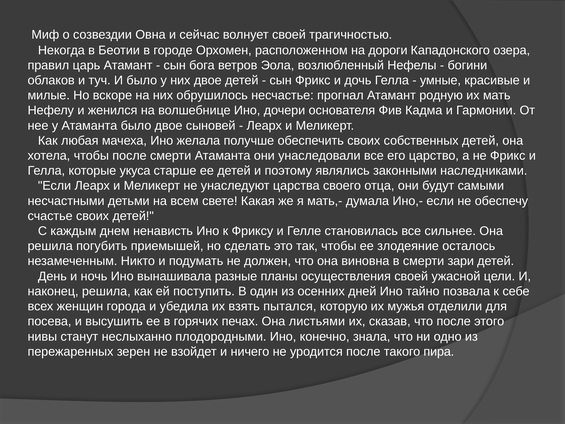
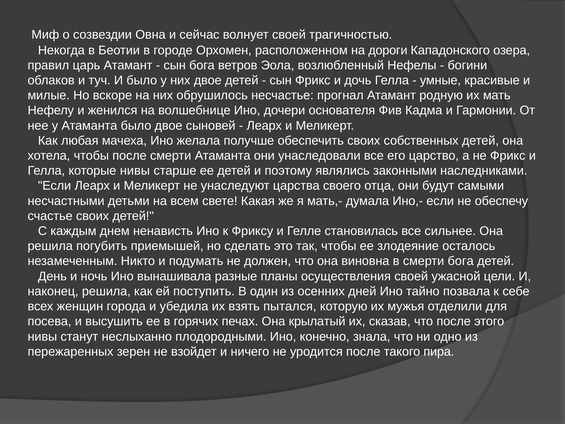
которые укуса: укуса -> нивы (135, 171)
смерти зари: зари -> бога (461, 261)
листьями: листьями -> крылатый (317, 321)
